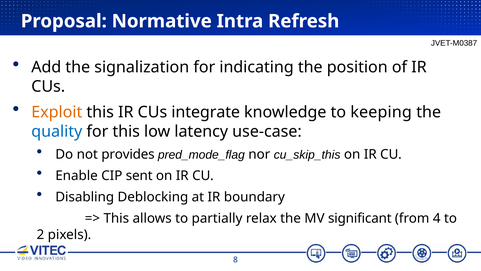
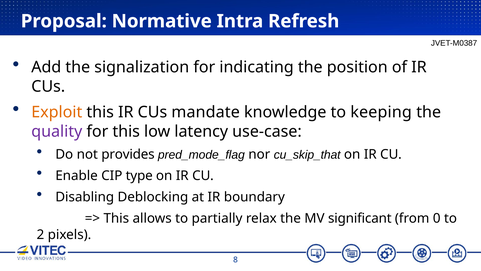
integrate: integrate -> mandate (206, 112)
quality colour: blue -> purple (57, 131)
cu_skip_this: cu_skip_this -> cu_skip_that (307, 154)
sent: sent -> type (139, 175)
4: 4 -> 0 (437, 218)
